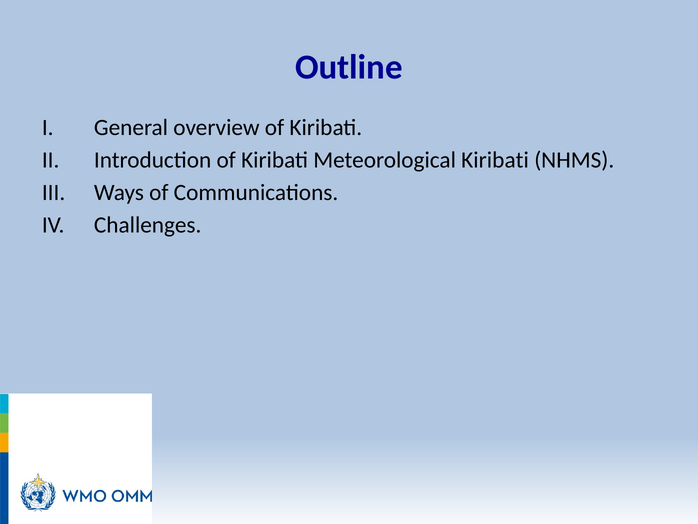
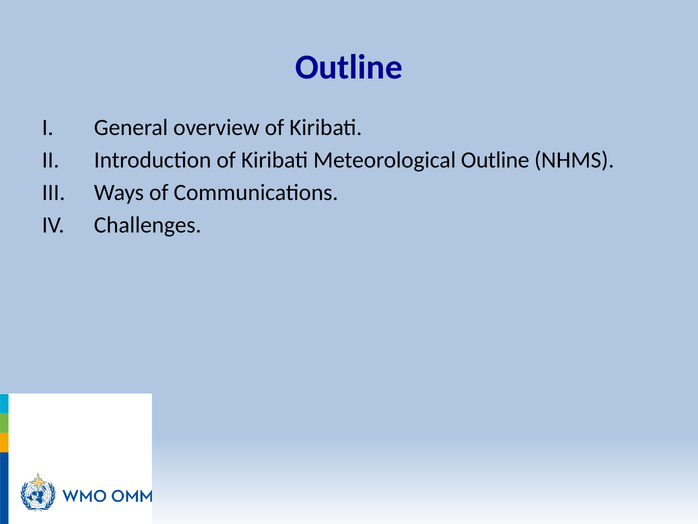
Meteorological Kiribati: Kiribati -> Outline (495, 160)
